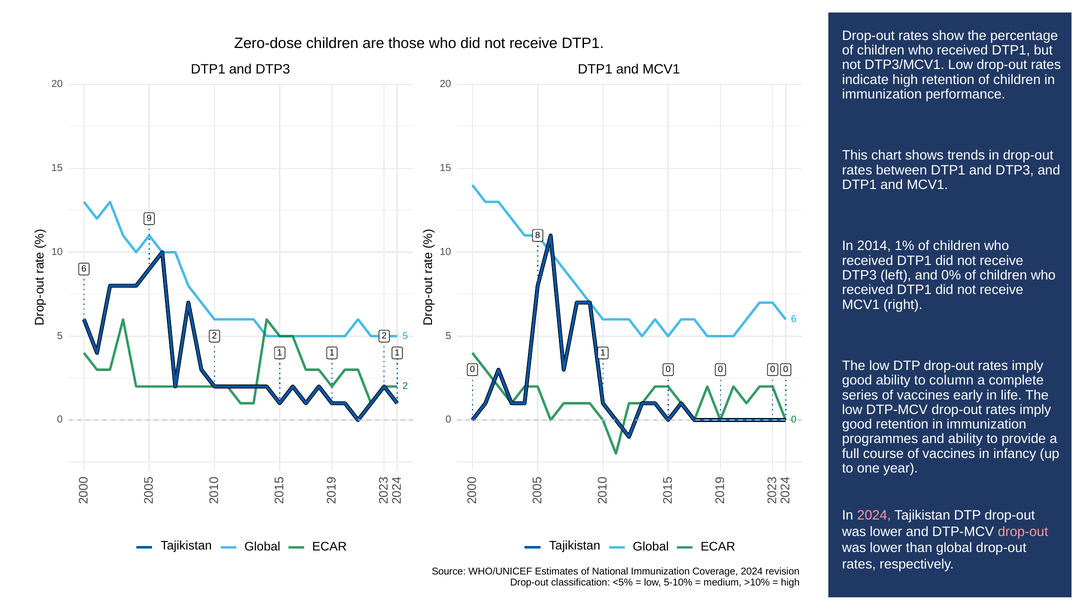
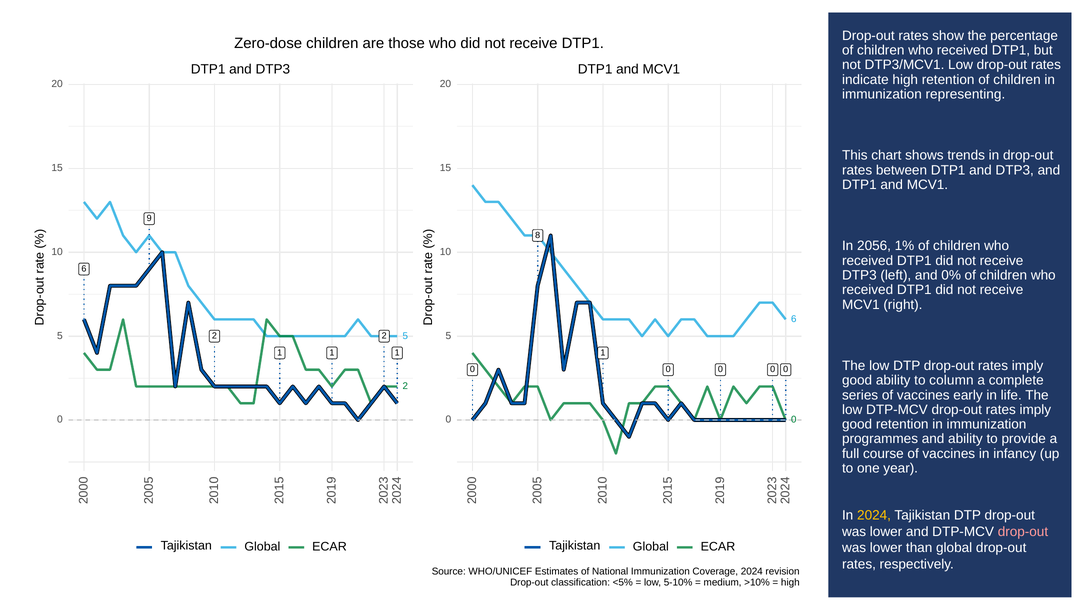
performance: performance -> representing (965, 94)
2014: 2014 -> 2056 (874, 246)
2024 colour: pink -> yellow (874, 516)
